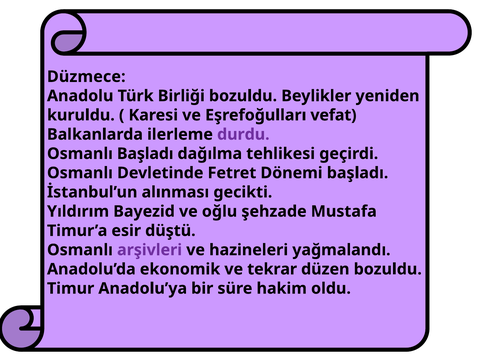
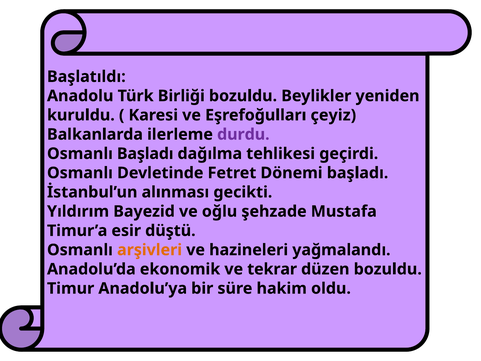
Düzmece: Düzmece -> Başlatıldı (86, 77)
vefat: vefat -> çeyiz (333, 115)
arşivleri colour: purple -> orange (150, 250)
